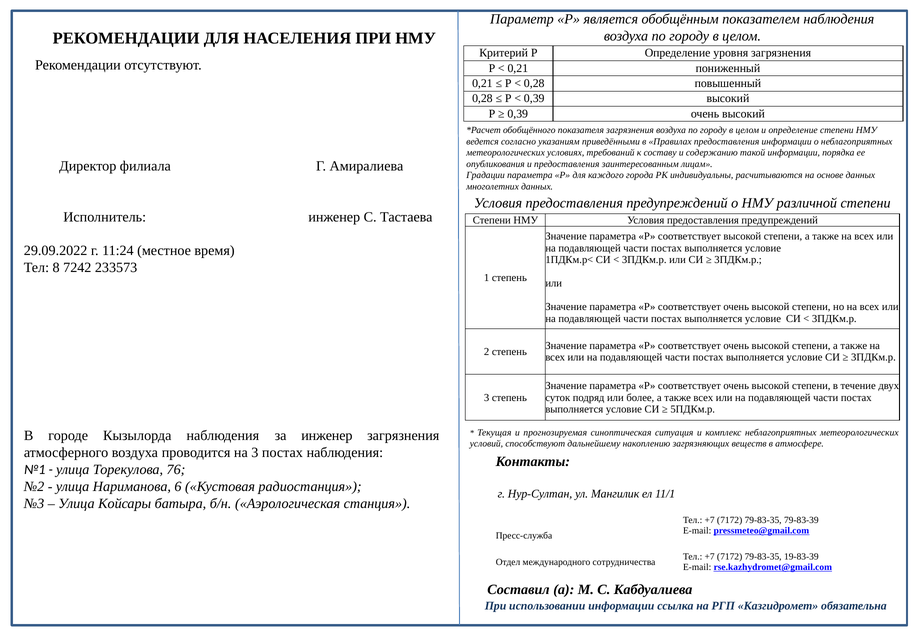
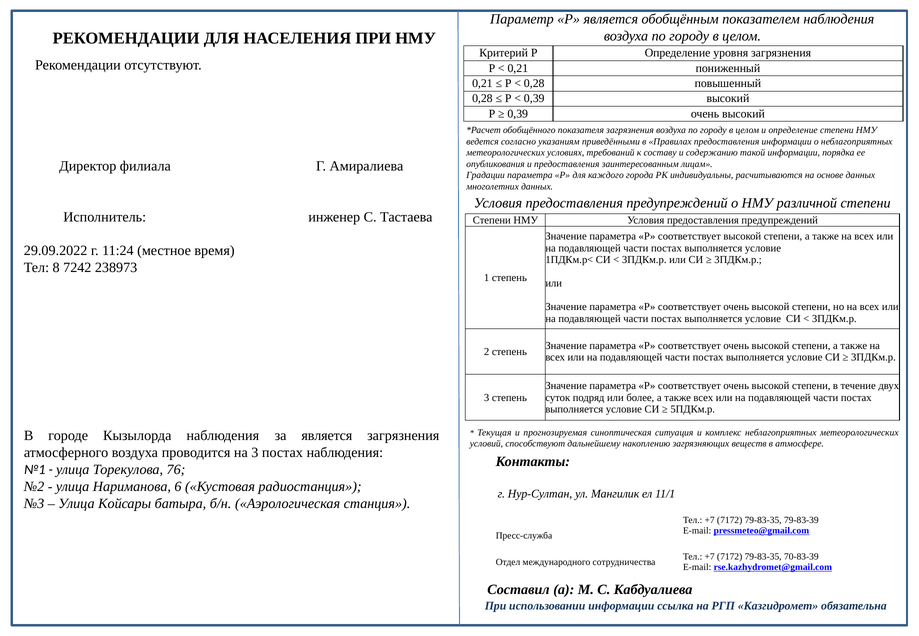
233573: 233573 -> 238973 (116, 268)
за инженер: инженер -> является (327, 436)
19-83-39: 19-83-39 -> 70-83-39 (801, 557)
